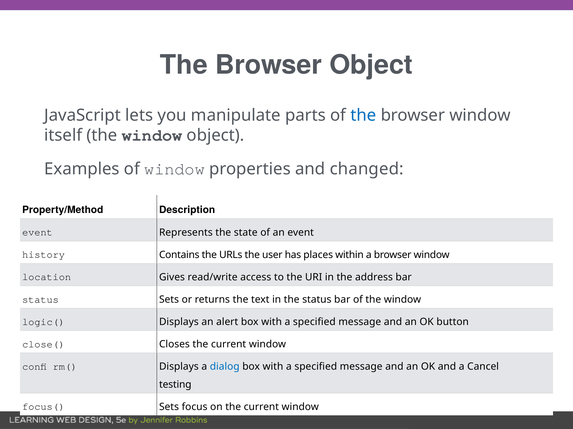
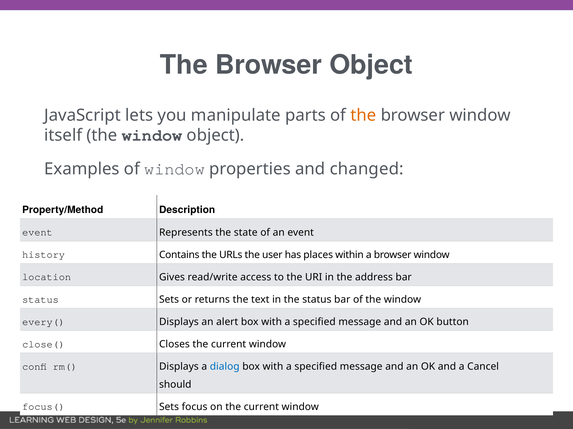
the colour: blue -> orange (363, 115)
logic(: logic( -> every( (44, 322)
testing: testing -> should (175, 385)
